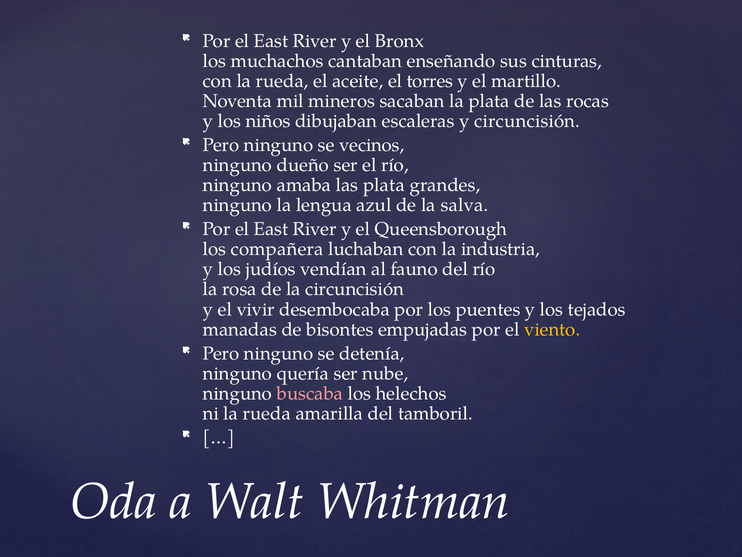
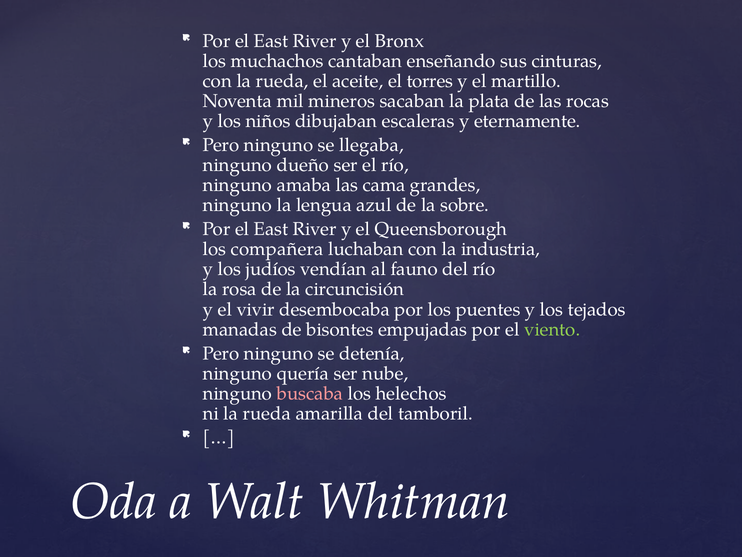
y circuncisión: circuncisión -> eternamente (527, 121)
vecinos: vecinos -> llegaba (371, 145)
las plata: plata -> cama (384, 185)
salva: salva -> sobre (465, 205)
viento colour: yellow -> light green (552, 329)
